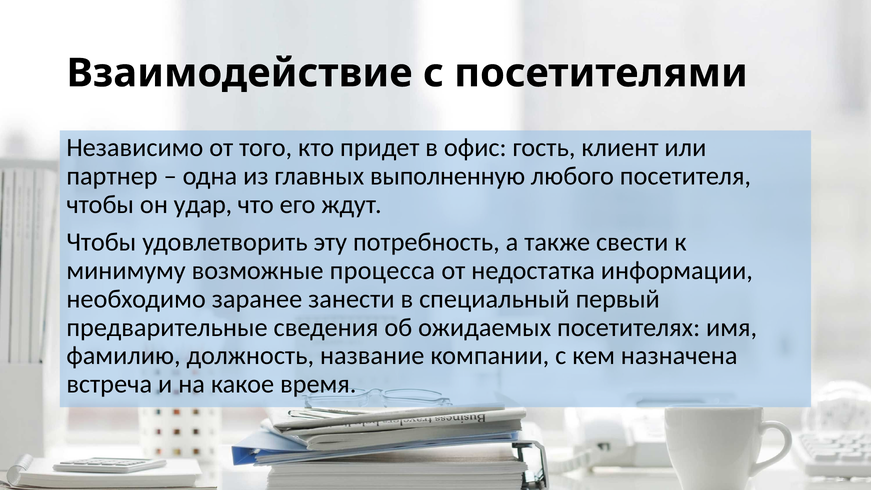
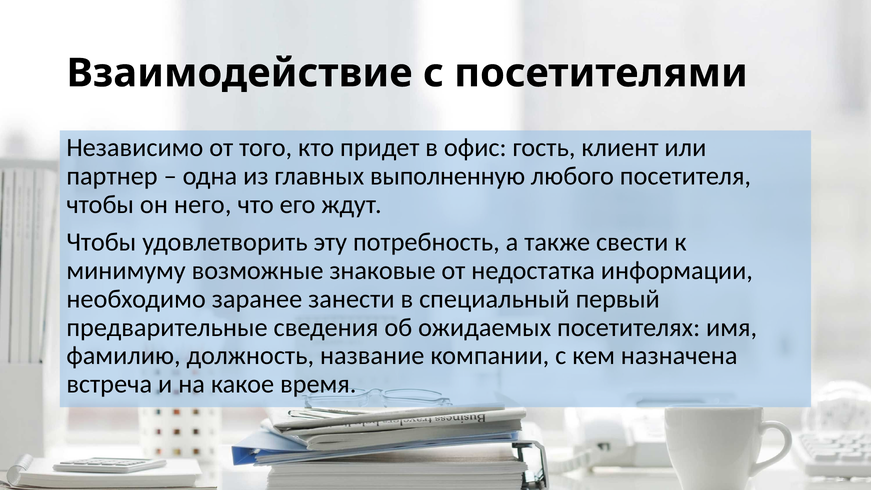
удар: удар -> него (203, 205)
процесса: процесса -> знаковые (383, 270)
